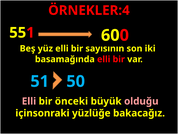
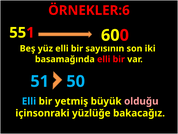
ÖRNEKLER:4: ÖRNEKLER:4 -> ÖRNEKLER:6 (89, 10)
Elli colour: pink -> light blue (29, 101)
önceki: önceki -> yetmiş (71, 101)
